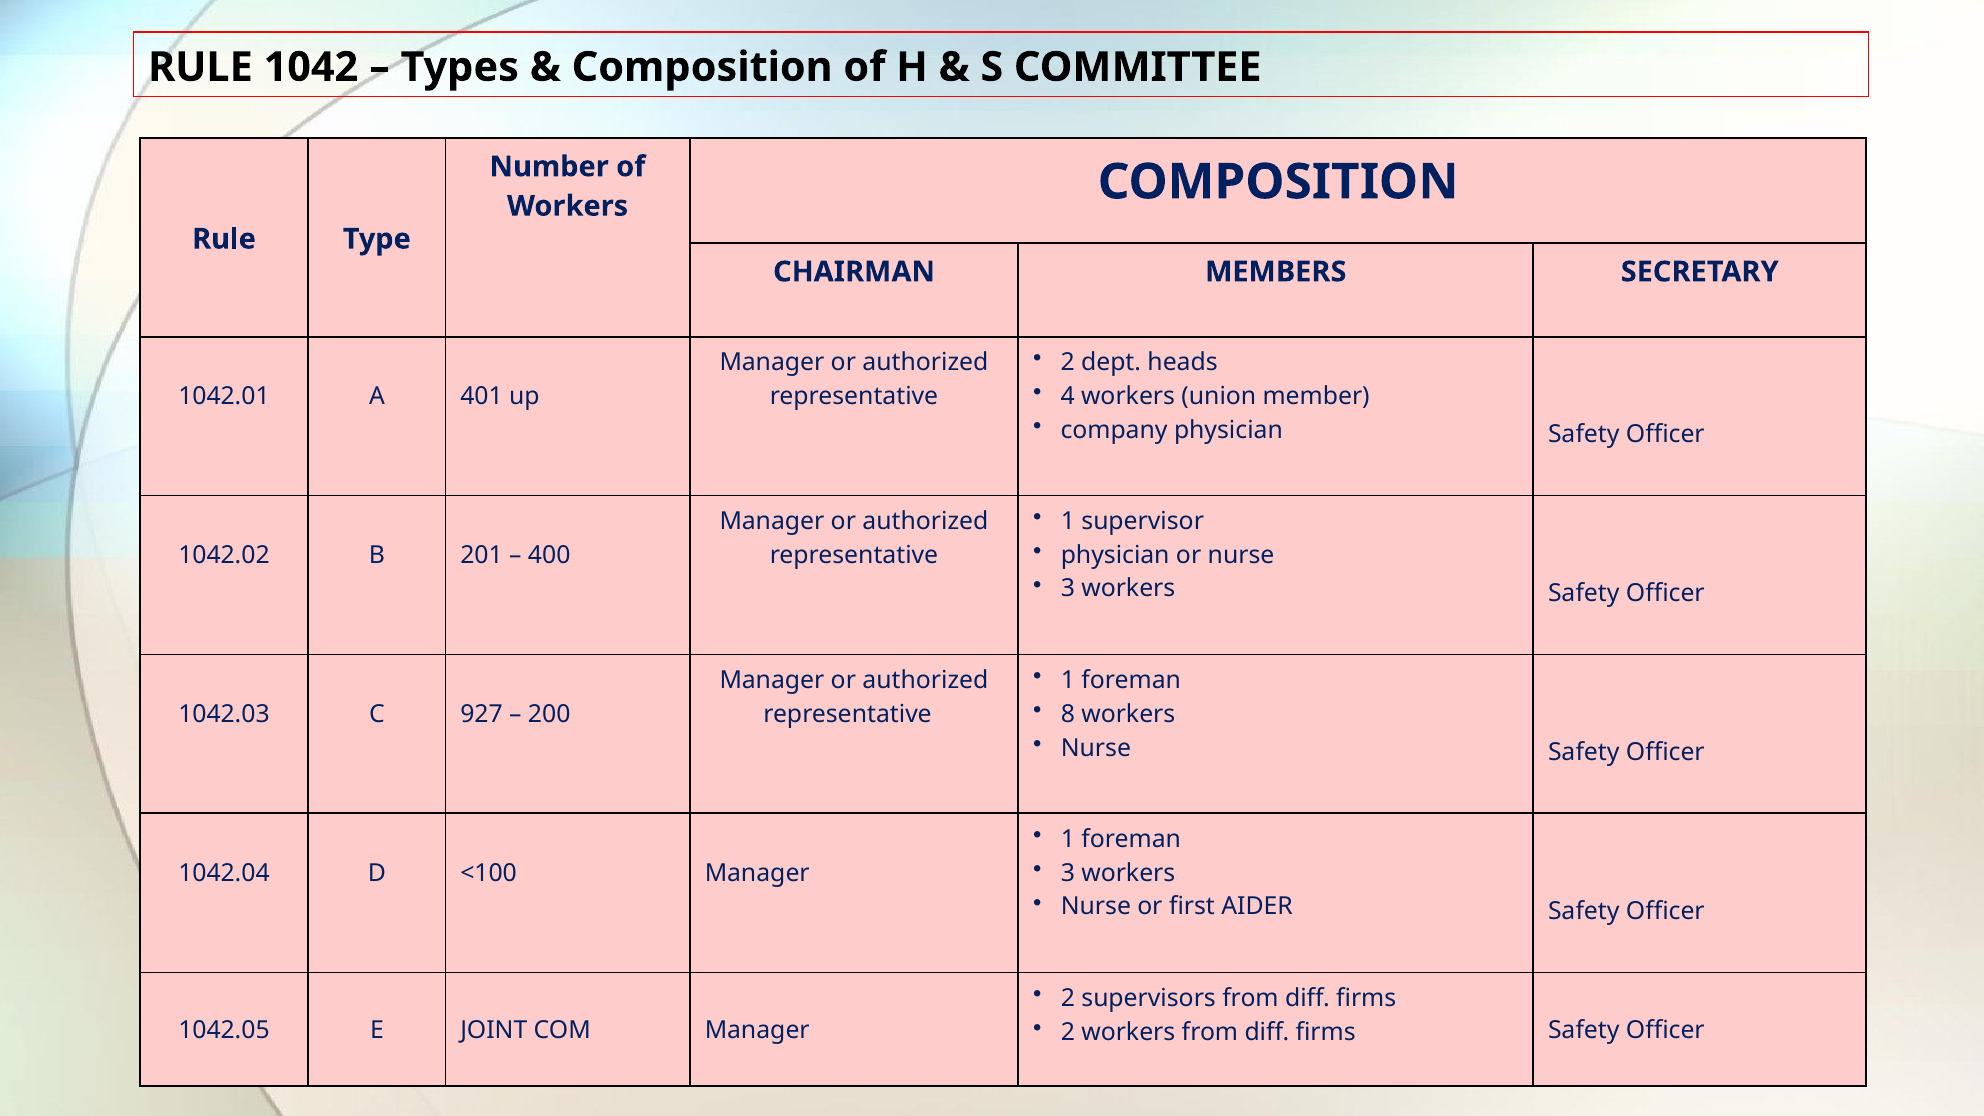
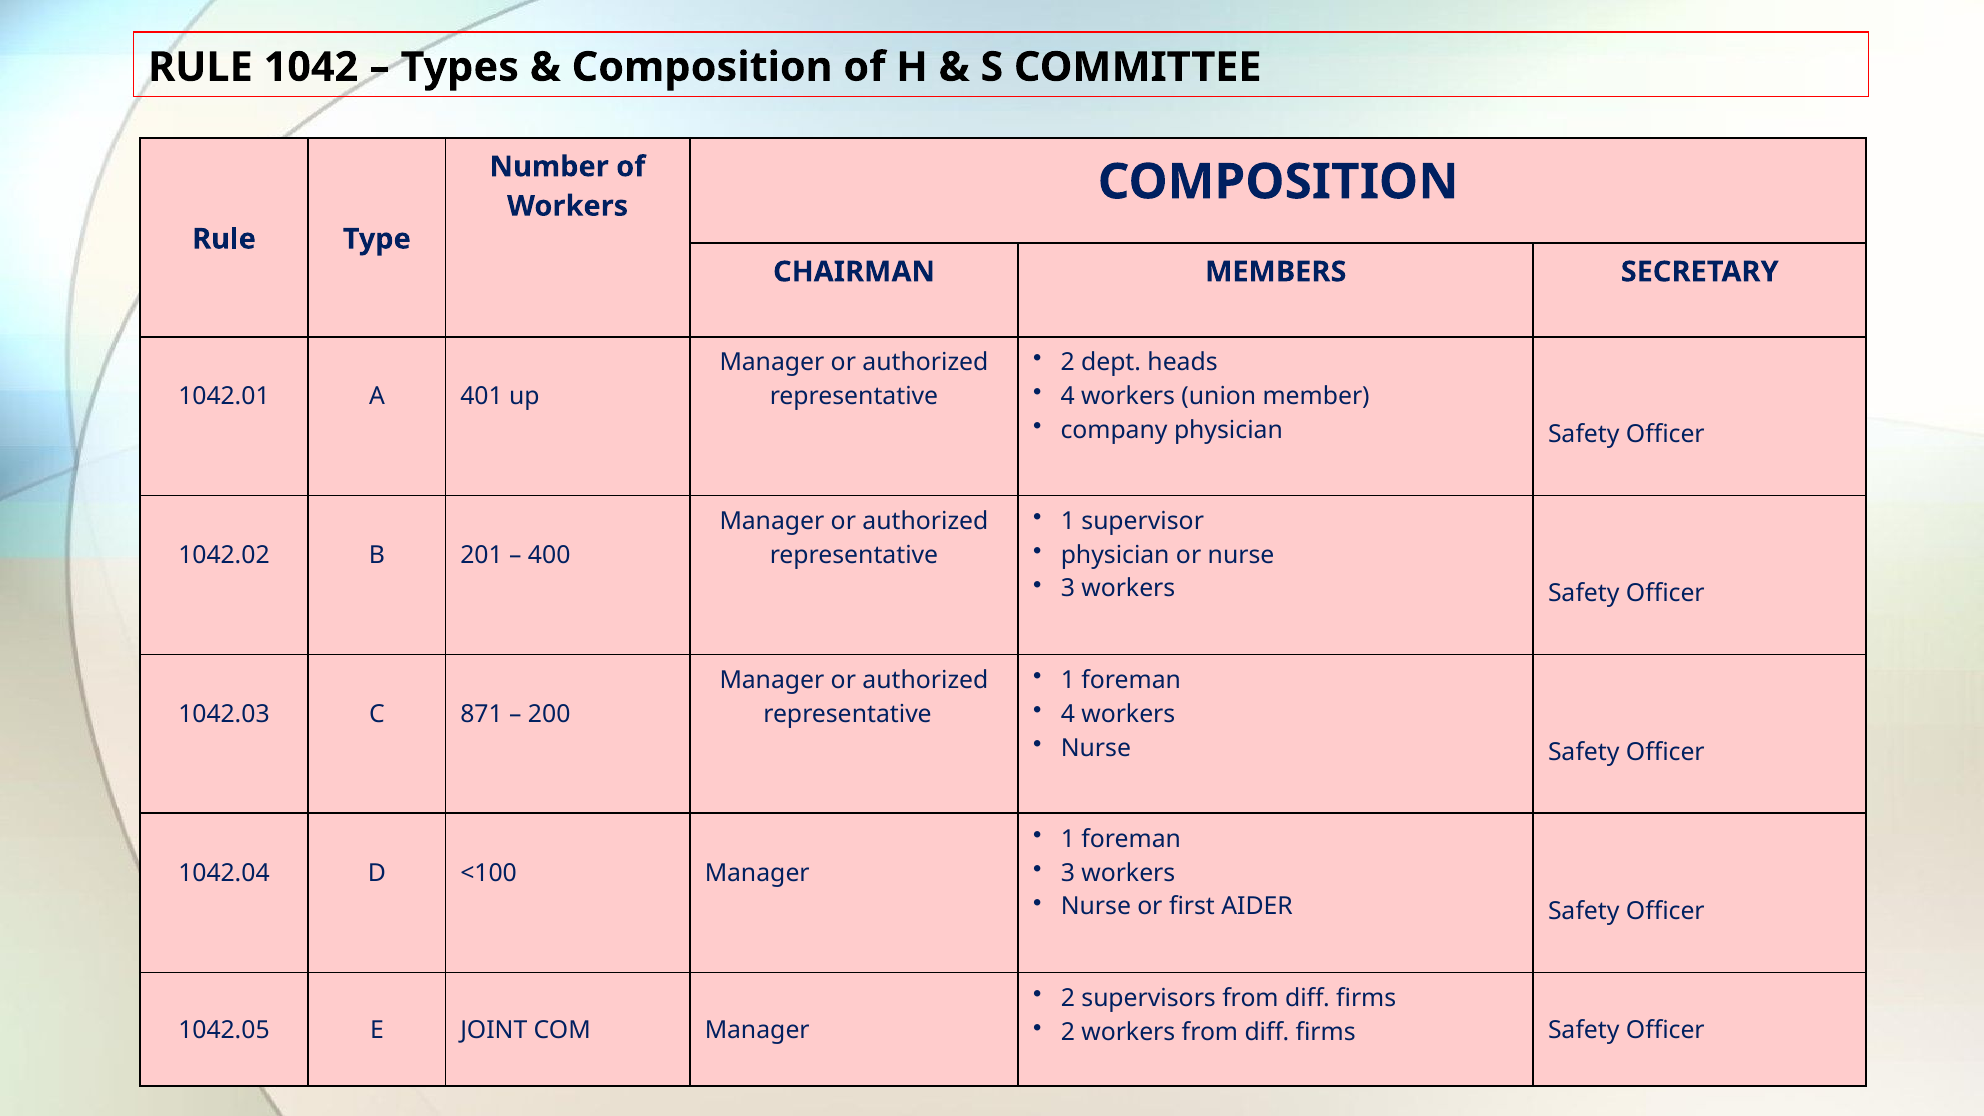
8: 8 -> 4 (1068, 714)
927: 927 -> 871 (482, 714)
